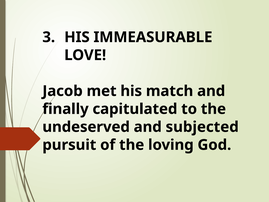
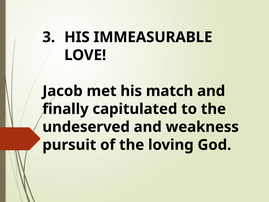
subjected: subjected -> weakness (202, 127)
